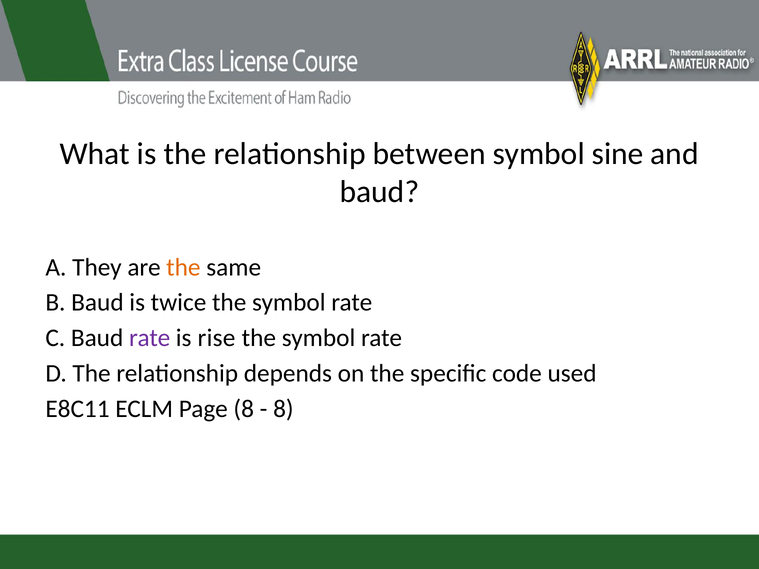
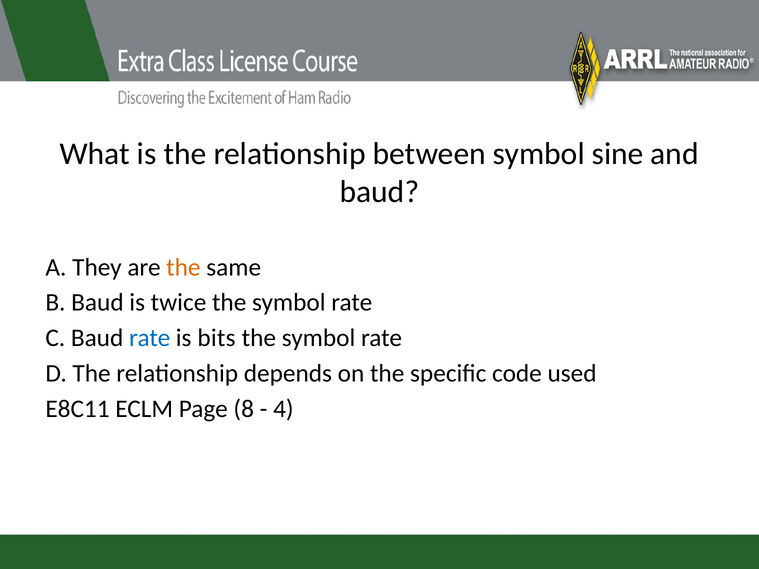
rate colour: purple -> blue (150, 338)
rise: rise -> bits (216, 338)
8: 8 -> 4 (283, 409)
